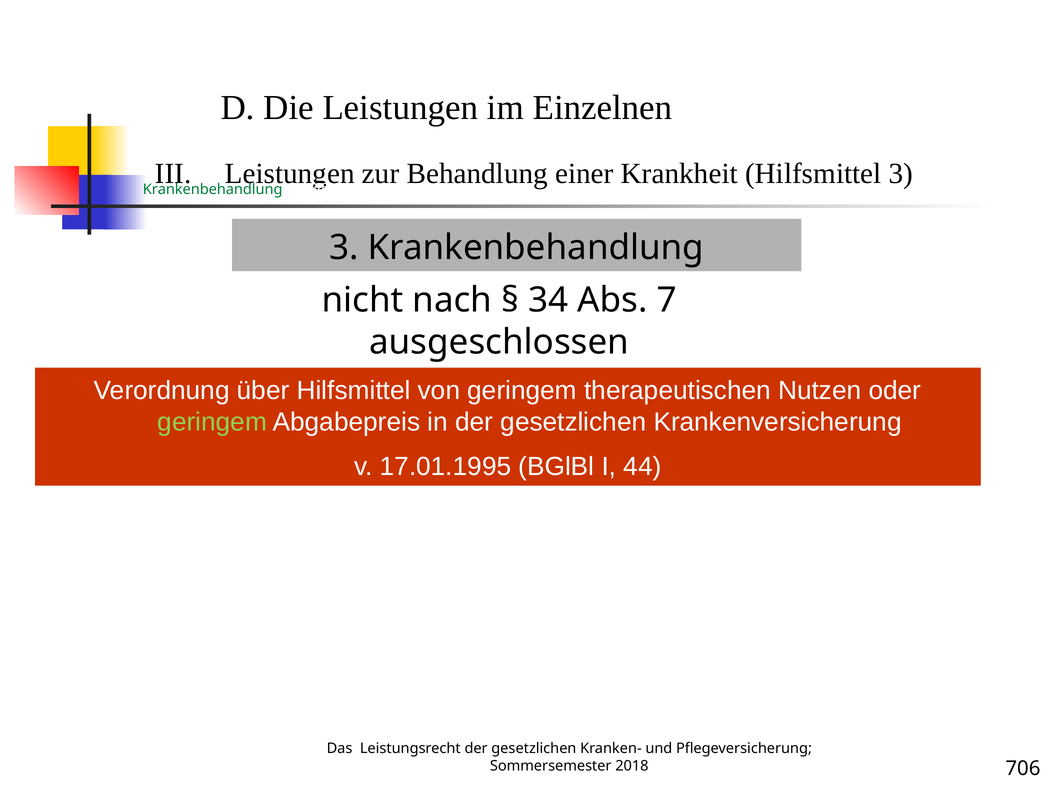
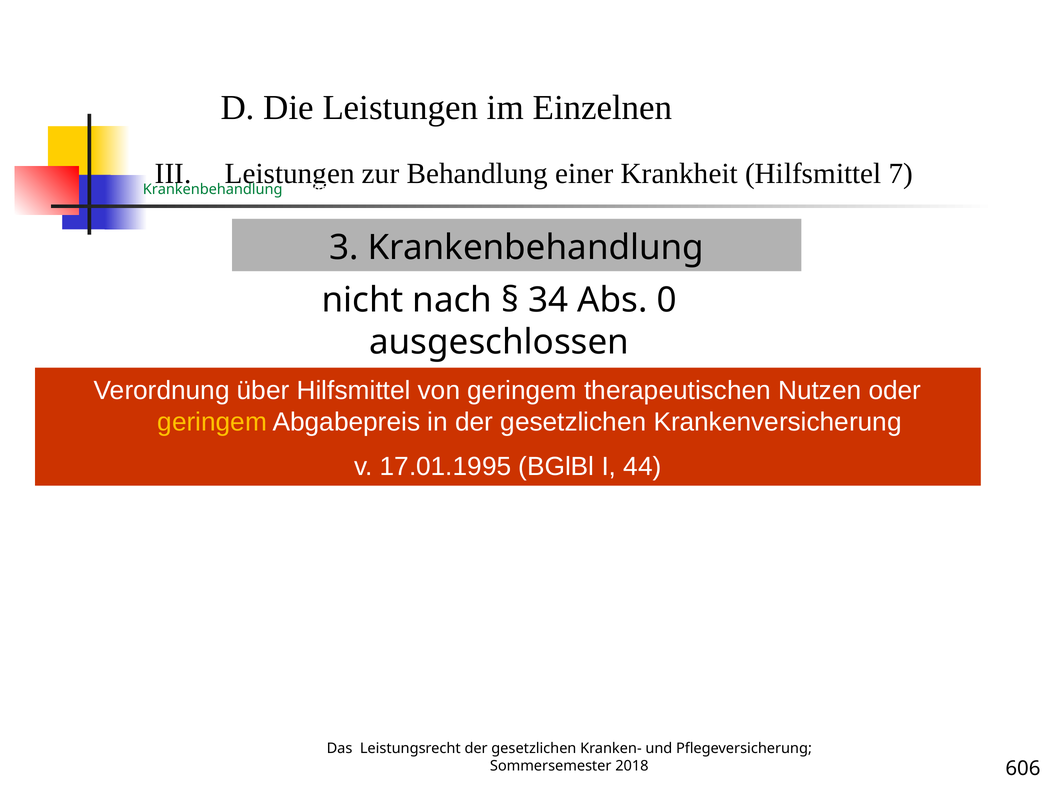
Hilfsmittel 3: 3 -> 7 (901, 174)
7: 7 -> 0 (667, 300)
geringem colour: light green -> yellow (212, 422)
706: 706 -> 606 (1023, 769)
